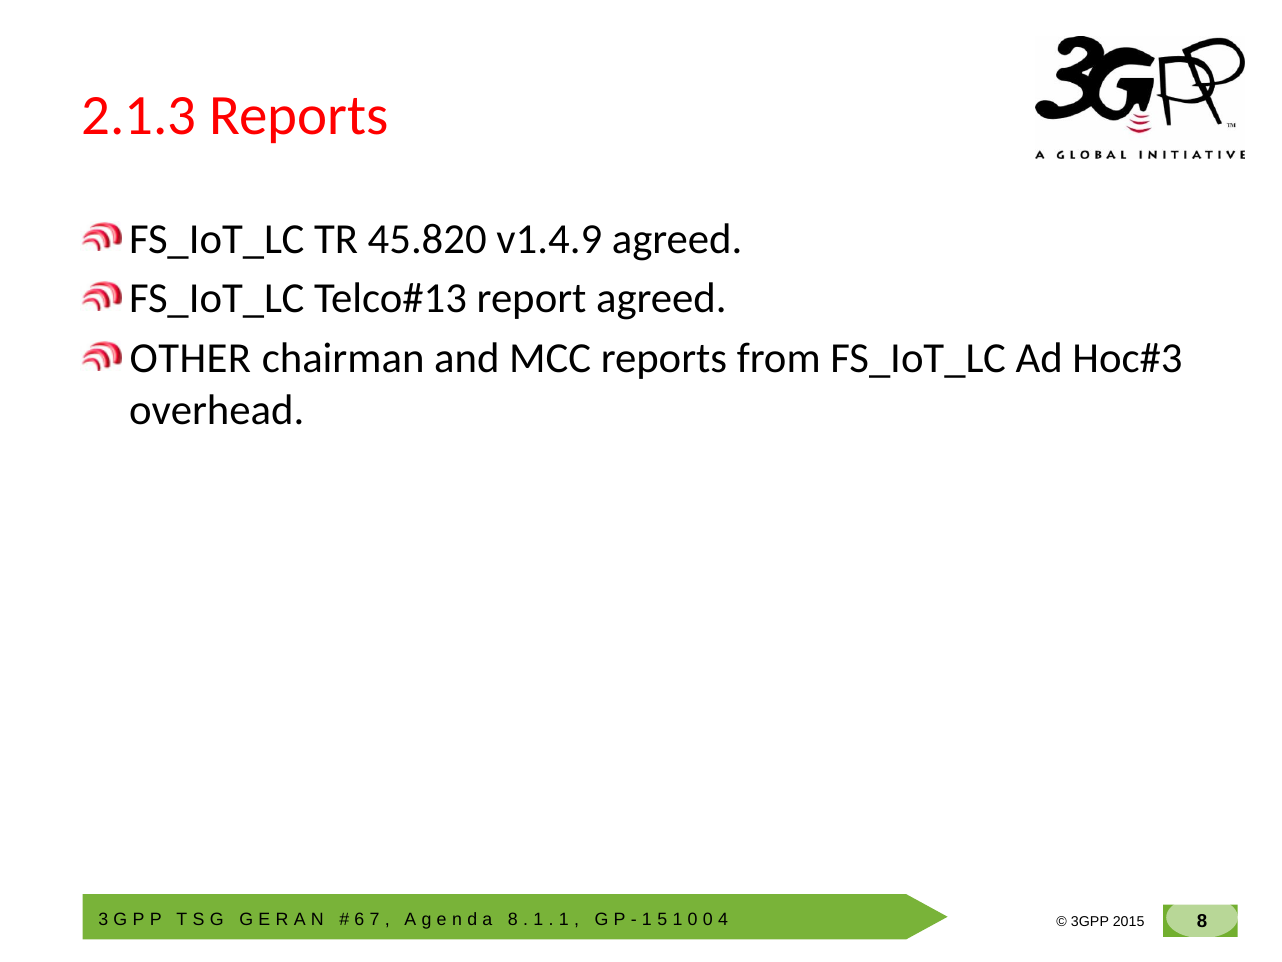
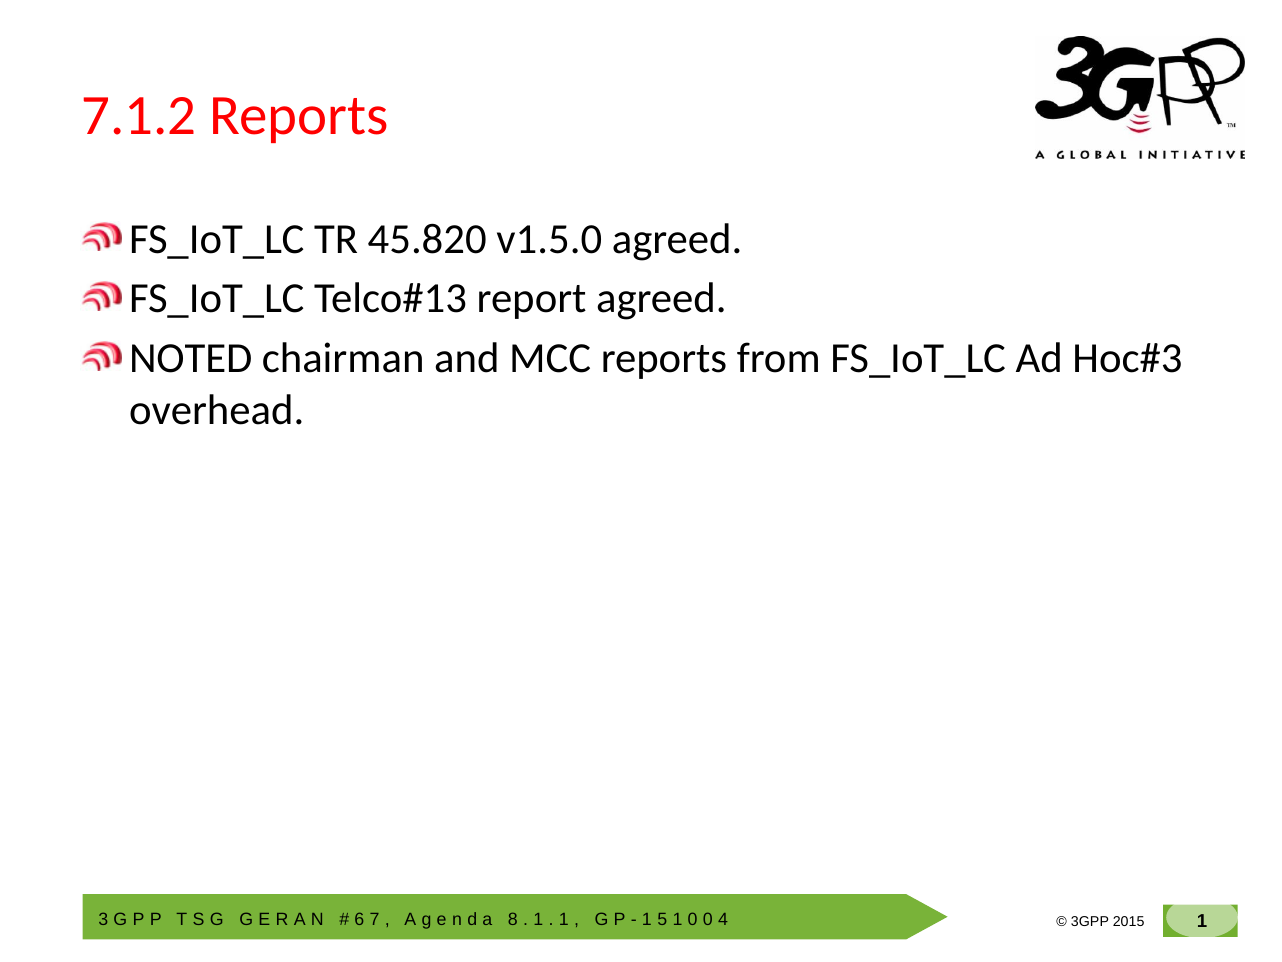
2.1.3: 2.1.3 -> 7.1.2 (139, 116)
v1.4.9: v1.4.9 -> v1.5.0 (549, 239)
OTHER: OTHER -> NOTED (191, 359)
8: 8 -> 1 (1202, 921)
